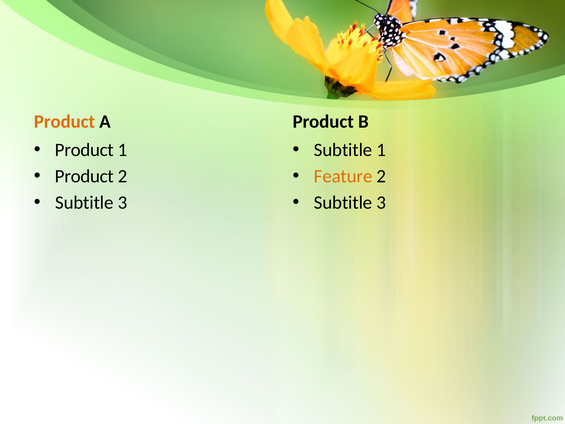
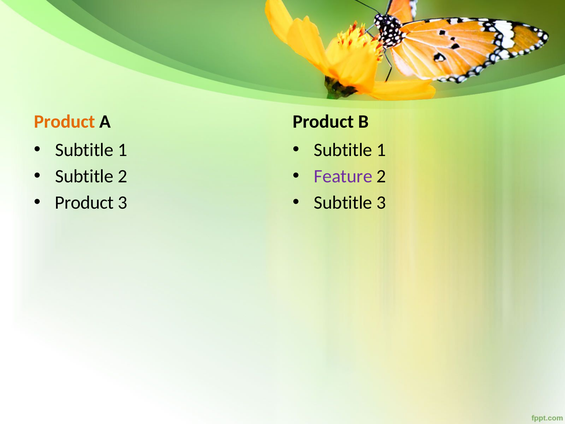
Product: Product -> Subtitle (84, 150)
Product: Product -> Subtitle (84, 176)
Feature colour: orange -> purple (343, 176)
Subtitle: Subtitle -> Product (84, 203)
